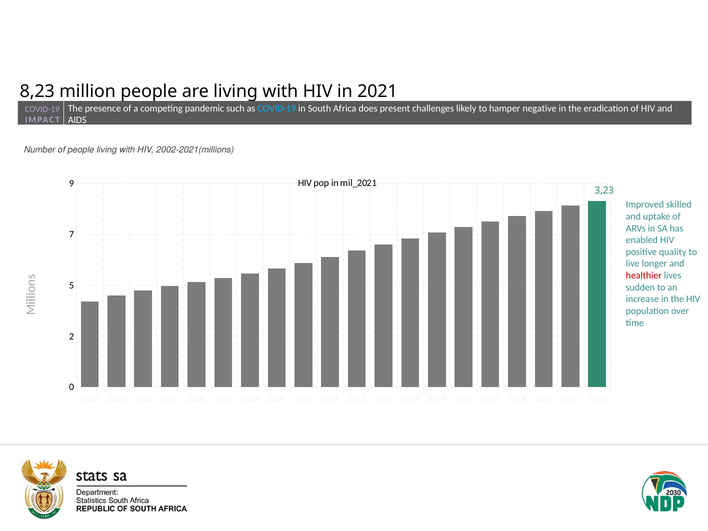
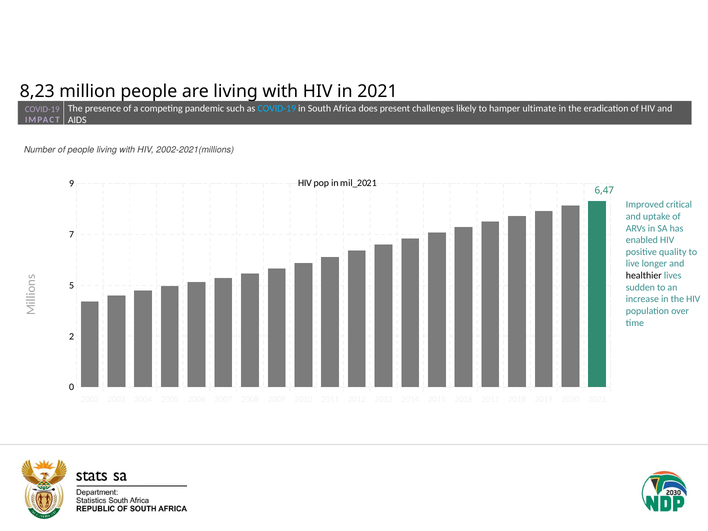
negative: negative -> ultimate (539, 108)
3,23: 3,23 -> 6,47 (604, 191)
skilled: skilled -> critical (679, 205)
healthier colour: red -> black (644, 276)
